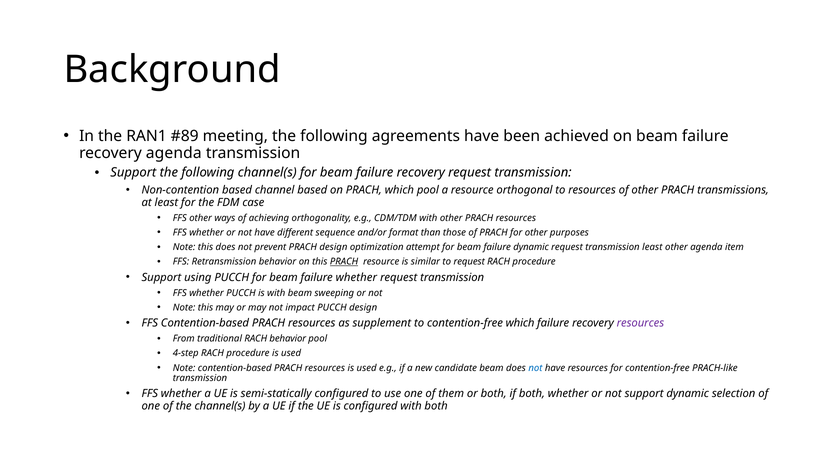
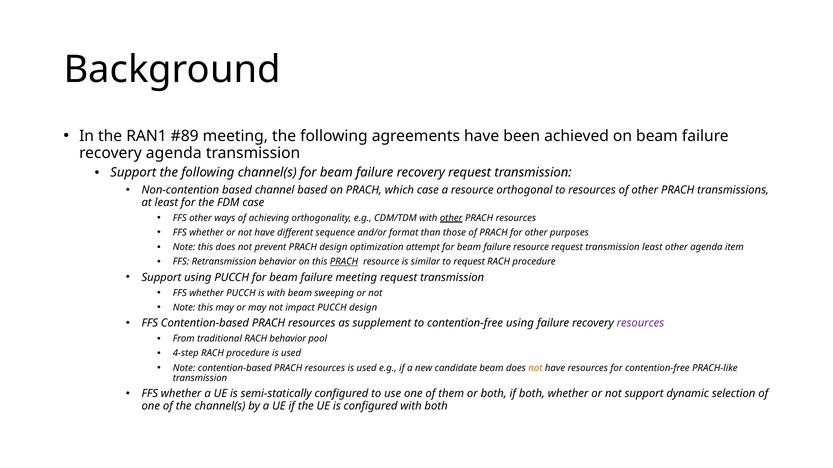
which pool: pool -> case (428, 190)
other underline: none -> present (451, 218)
failure dynamic: dynamic -> resource (531, 247)
failure whether: whether -> meeting (356, 278)
contention-free which: which -> using (520, 323)
not colour: blue -> orange (535, 368)
